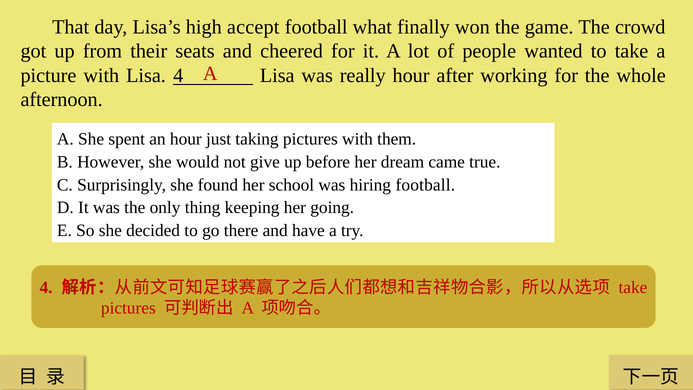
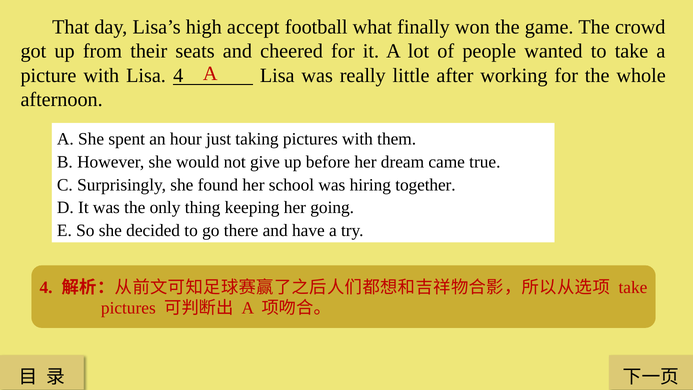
really hour: hour -> little (411, 75)
hiring football: football -> together (425, 185)
